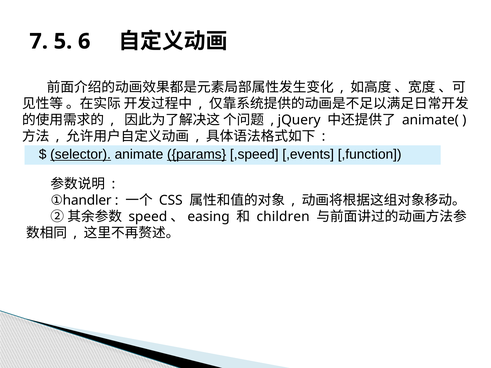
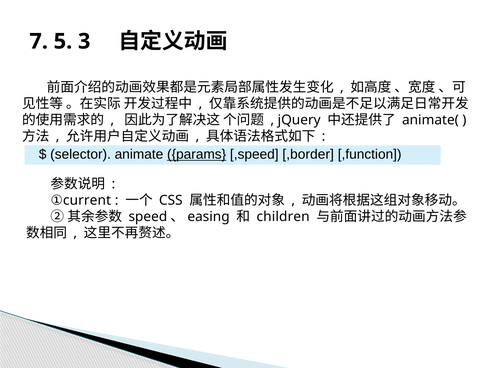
6: 6 -> 3 (84, 41)
selector underline: present -> none (81, 155)
,events: ,events -> ,border (308, 155)
handler: handler -> current (87, 200)
